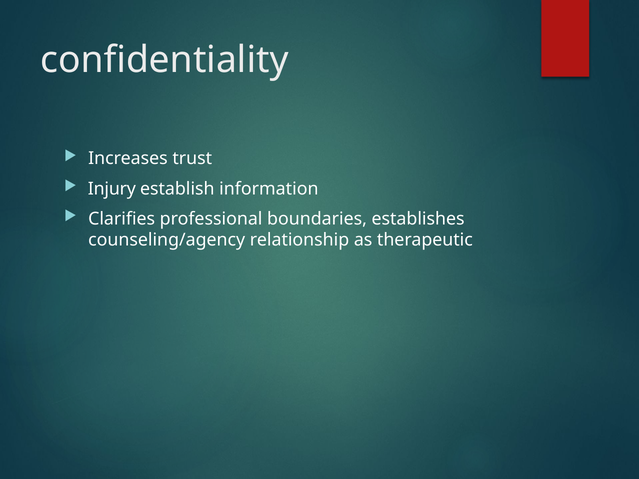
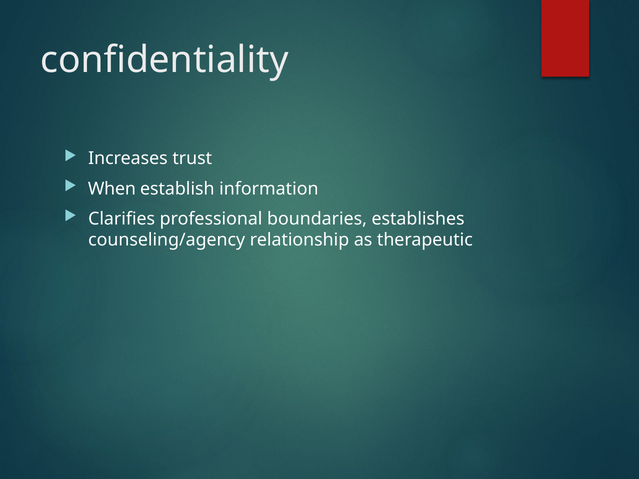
Injury: Injury -> When (112, 189)
